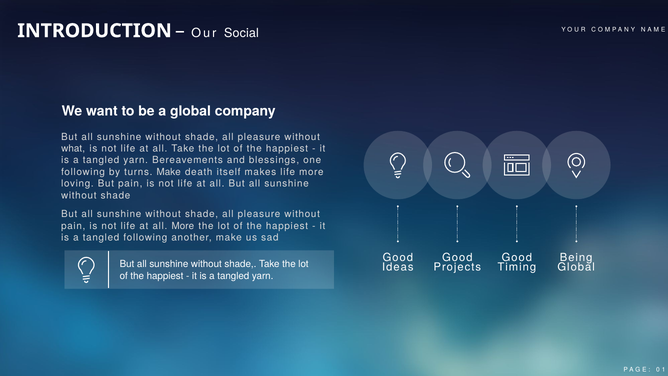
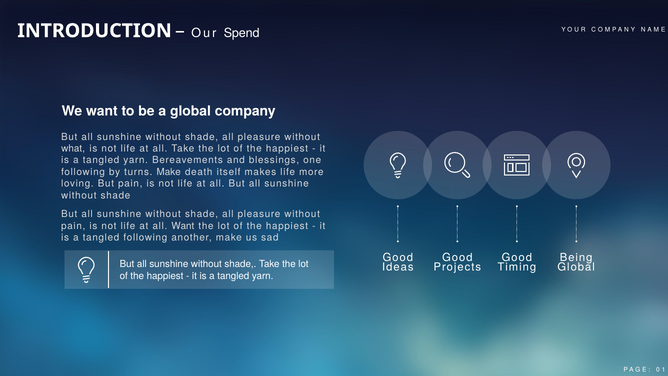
Social: Social -> Spend (242, 33)
all More: More -> Want (183, 226)
